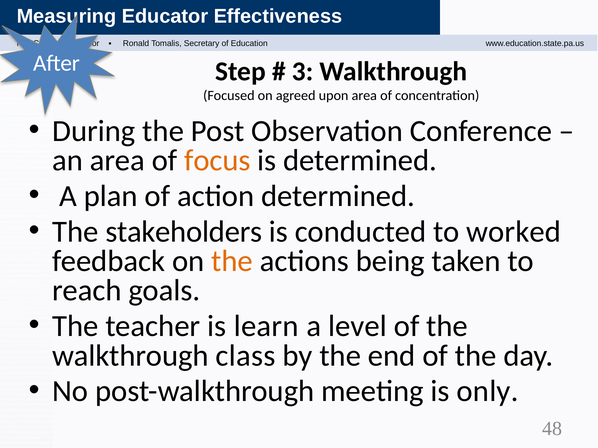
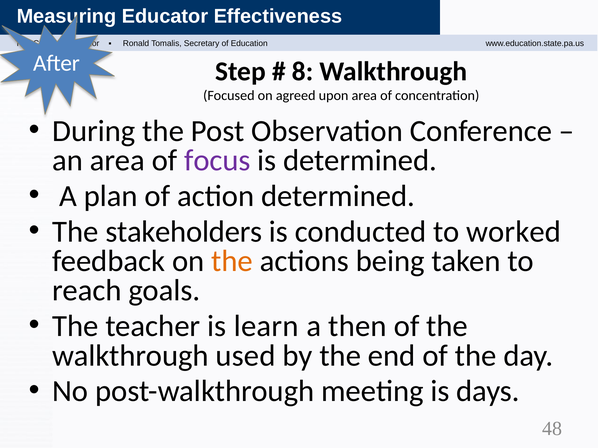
3: 3 -> 8 (303, 72)
focus colour: orange -> purple (217, 161)
level: level -> then (357, 326)
class: class -> used (246, 356)
only: only -> days (488, 392)
